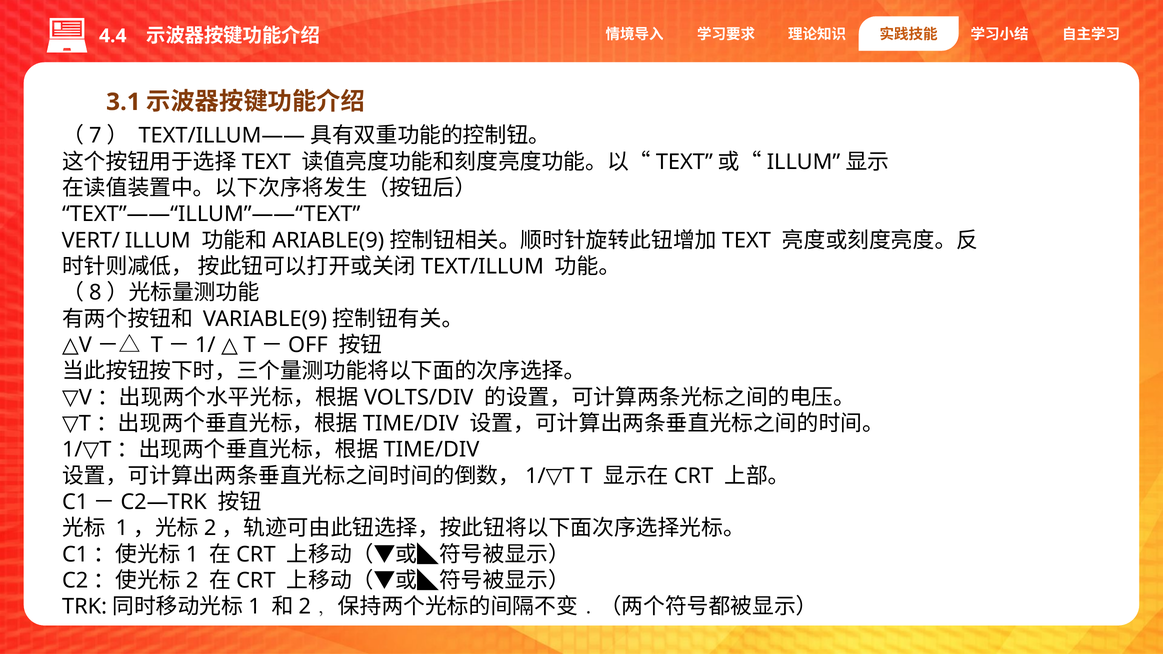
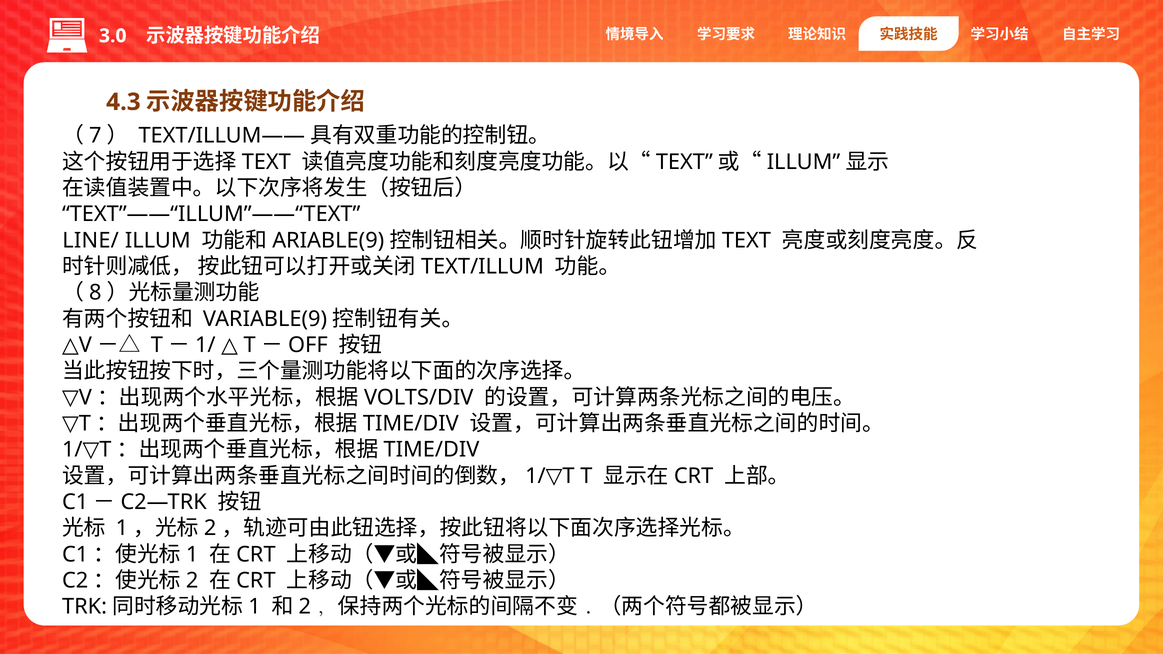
4.4: 4.4 -> 3.0 (113, 36)
3.1: 3.1 -> 4.3 (123, 102)
VERT/: VERT/ -> LINE/ (91, 240)
